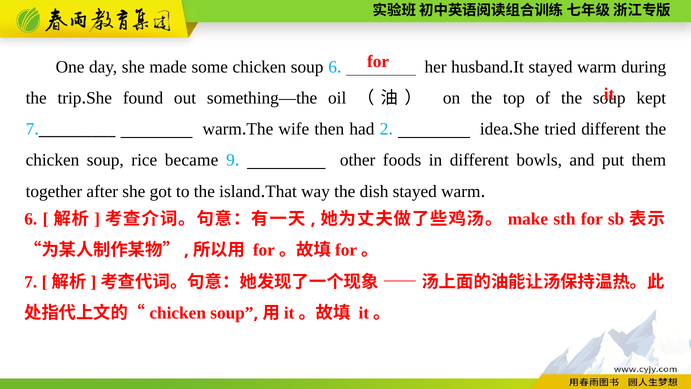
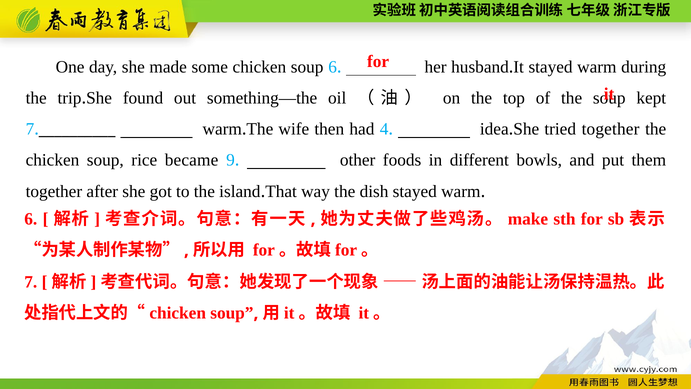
2: 2 -> 4 (384, 129)
tried different: different -> together (611, 129)
